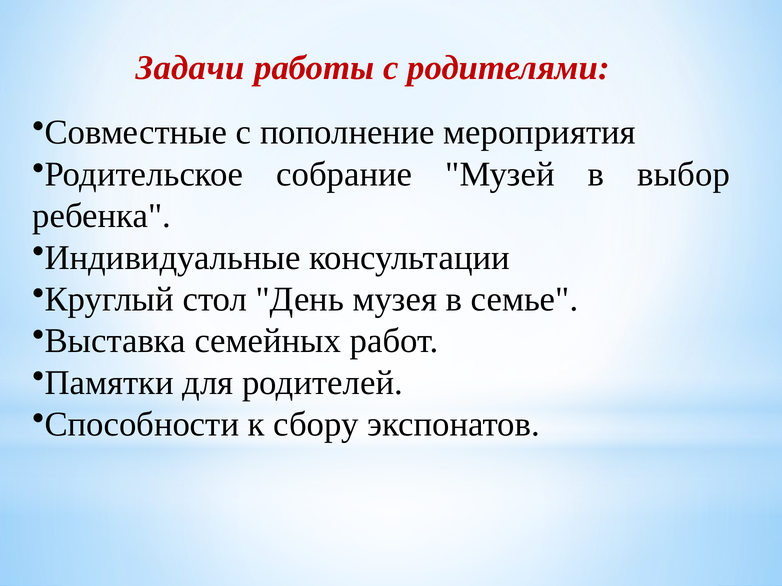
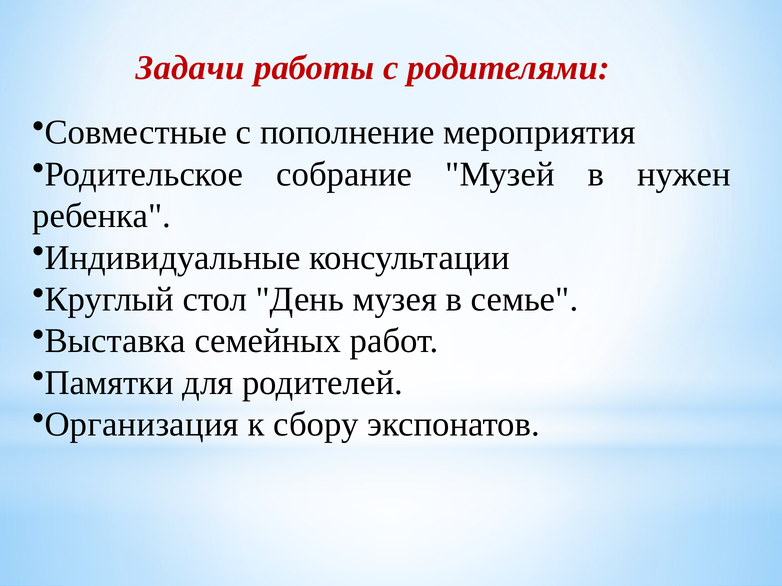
выбор: выбор -> нужен (684, 174)
Способности: Способности -> Организация (142, 425)
